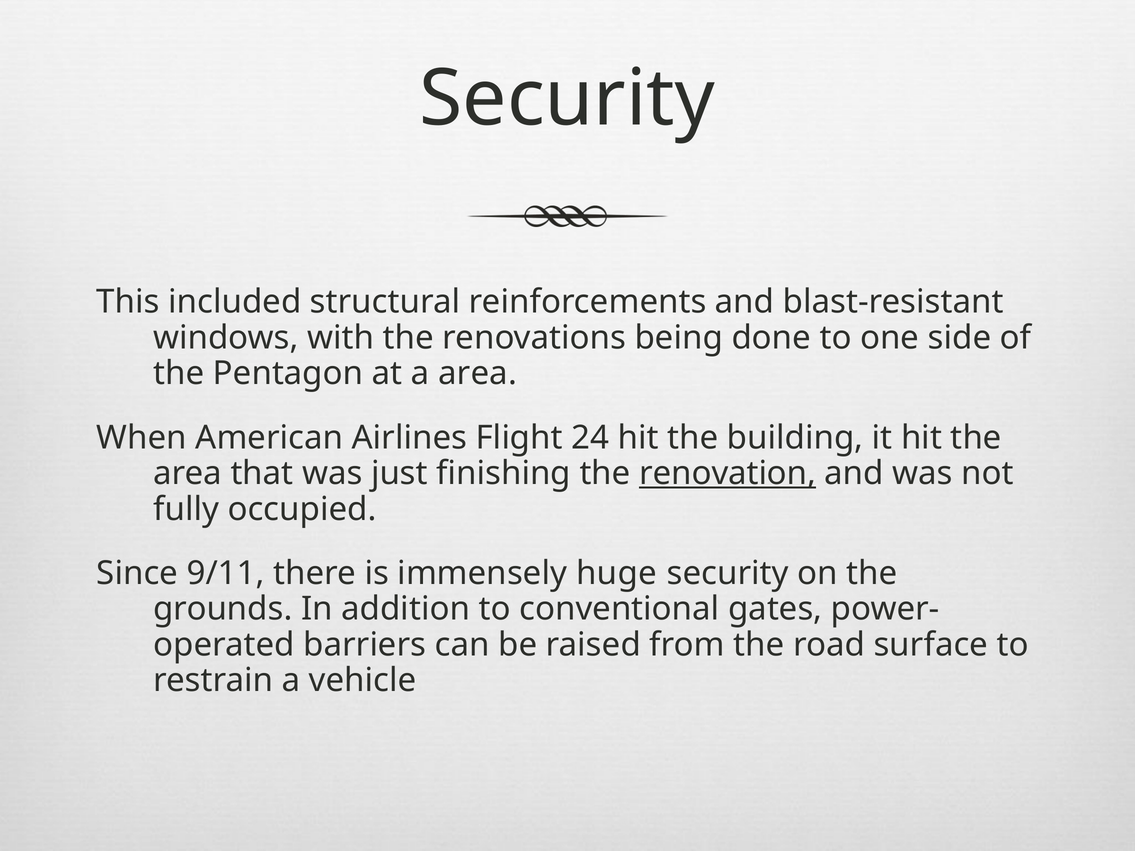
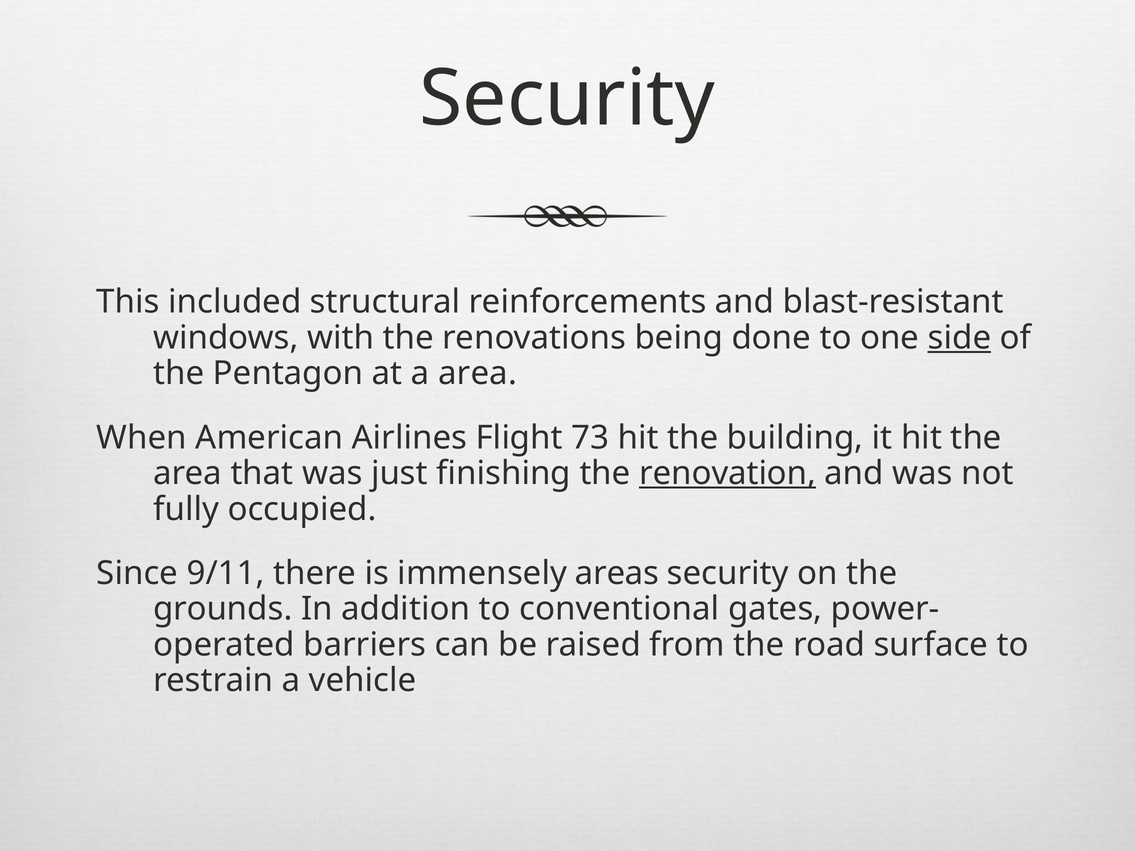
side underline: none -> present (959, 338)
24: 24 -> 73 (590, 438)
huge: huge -> areas (617, 573)
